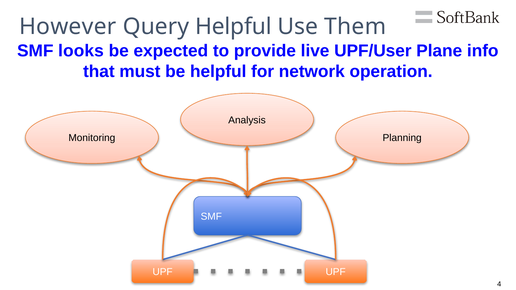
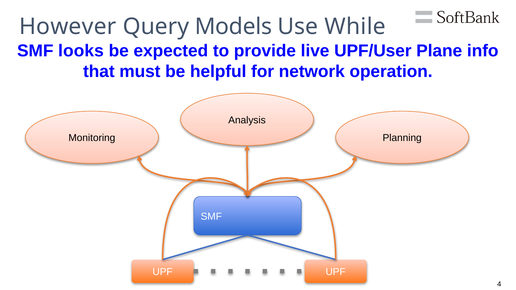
Query Helpful: Helpful -> Models (233, 27)
Them: Them -> While (355, 27)
